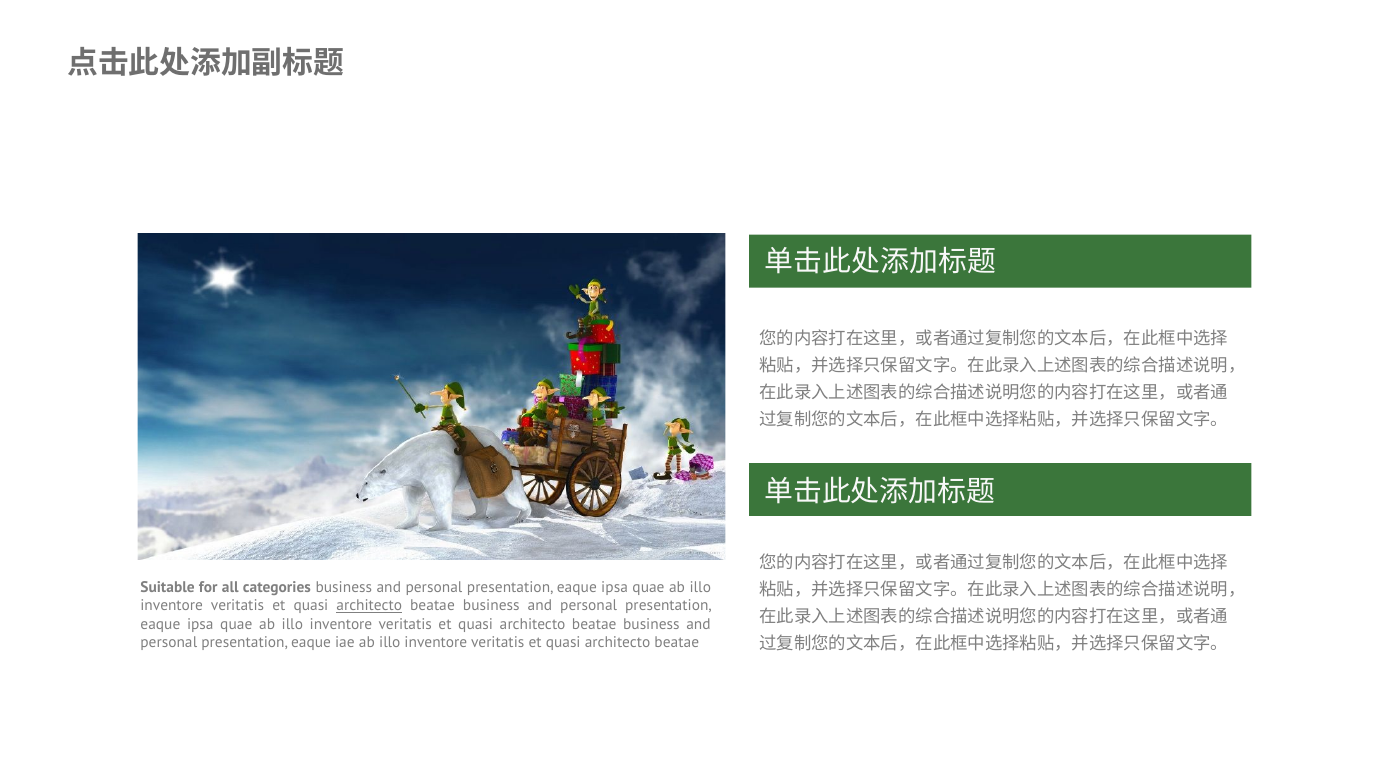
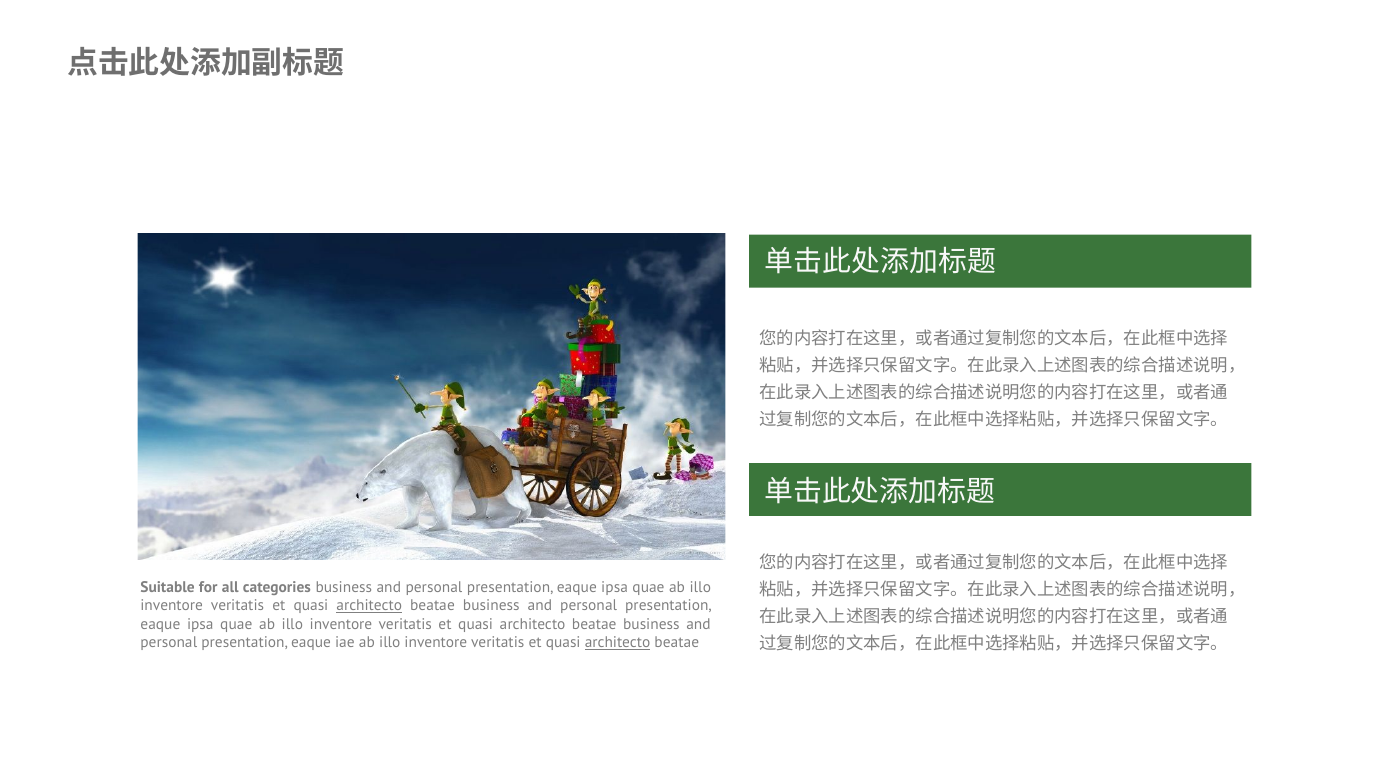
architecto underline: none -> present (618, 643)
